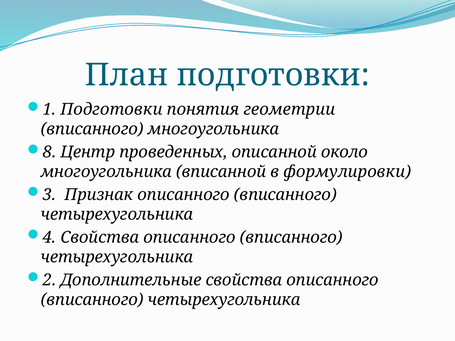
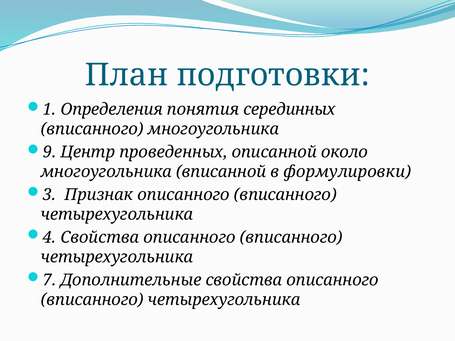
1 Подготовки: Подготовки -> Определения (112, 110)
геометрии: геометрии -> серединных (290, 110)
8: 8 -> 9 (49, 152)
2: 2 -> 7 (49, 280)
